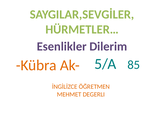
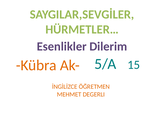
85: 85 -> 15 (134, 65)
